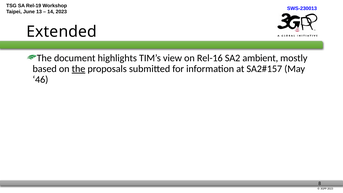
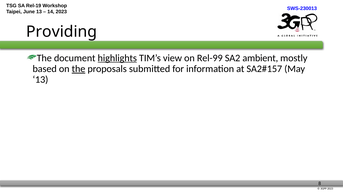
Extended: Extended -> Providing (62, 32)
highlights underline: none -> present (117, 58)
Rel-16: Rel-16 -> Rel-99 (210, 58)
46: 46 -> 13 (40, 80)
